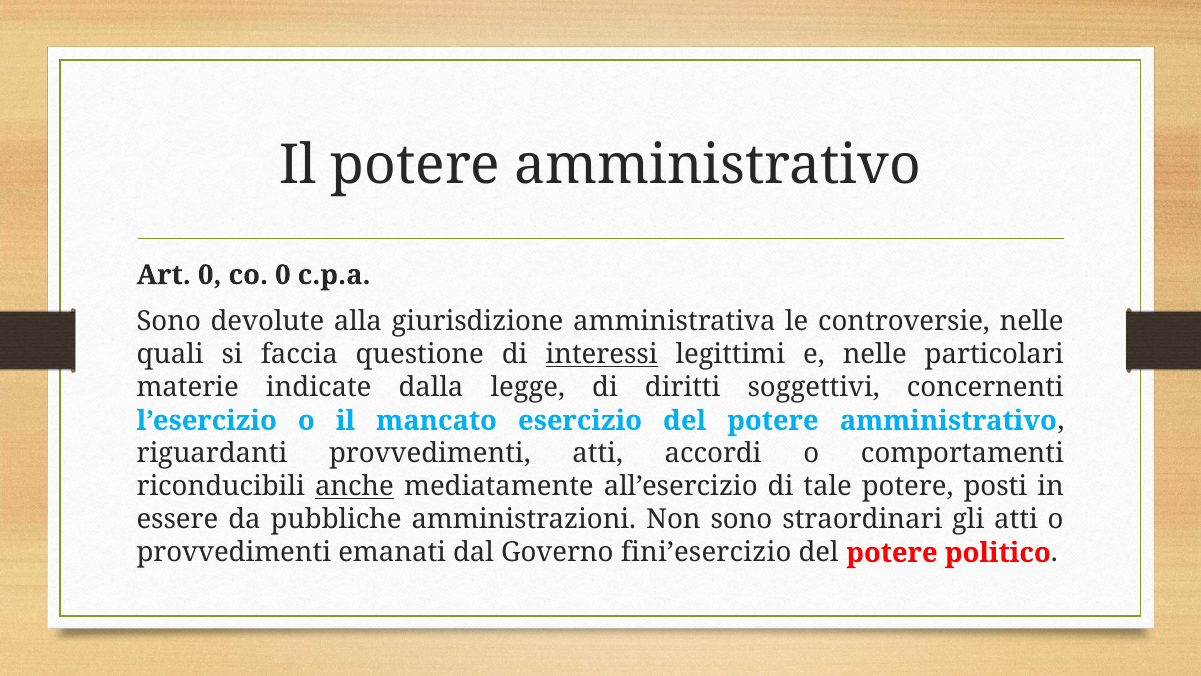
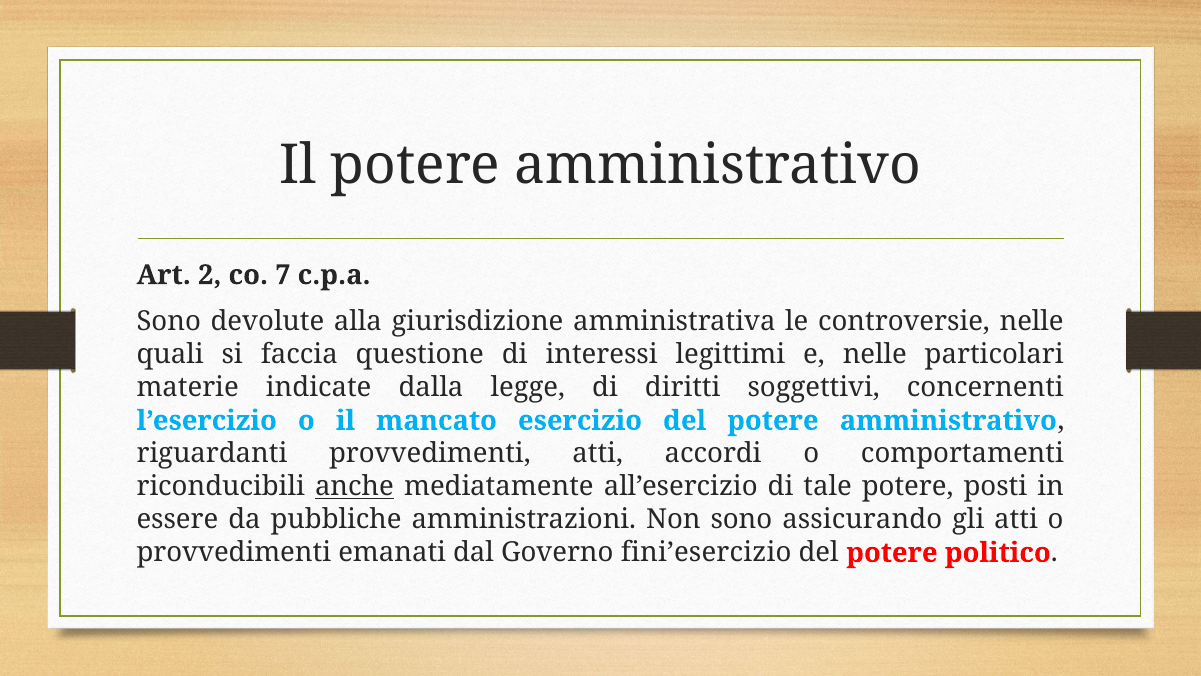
Art 0: 0 -> 2 (210, 275)
co 0: 0 -> 7 (283, 275)
interessi underline: present -> none (602, 354)
straordinari: straordinari -> assicurando (862, 519)
